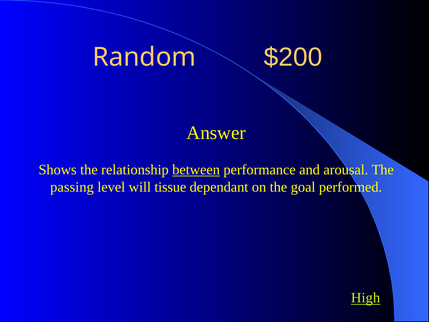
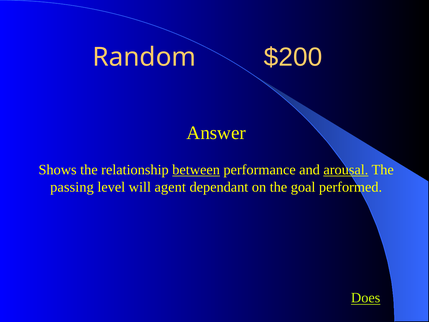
arousal underline: none -> present (346, 170)
tissue: tissue -> agent (170, 187)
High: High -> Does (366, 298)
